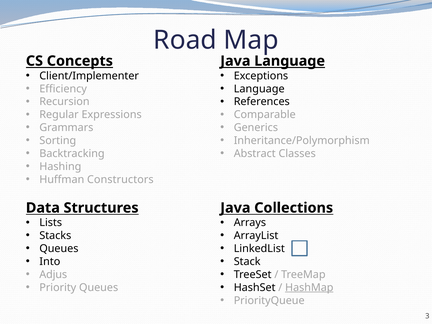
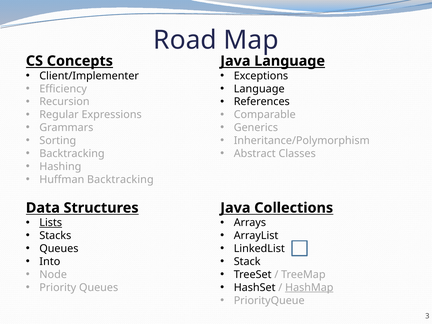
Huffman Constructors: Constructors -> Backtracking (120, 180)
Lists underline: none -> present (51, 223)
Adjus: Adjus -> Node (53, 275)
